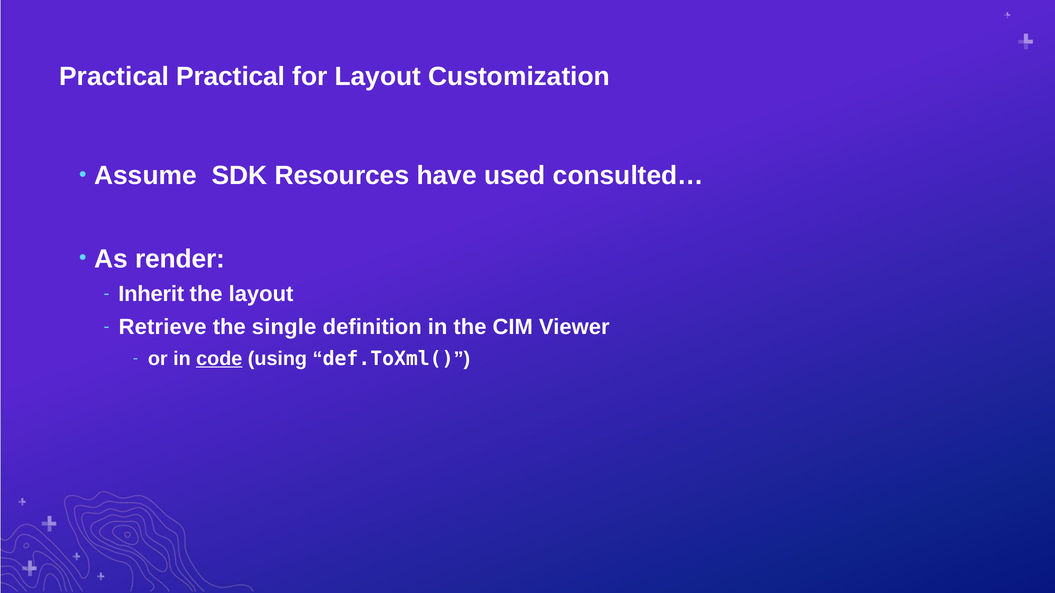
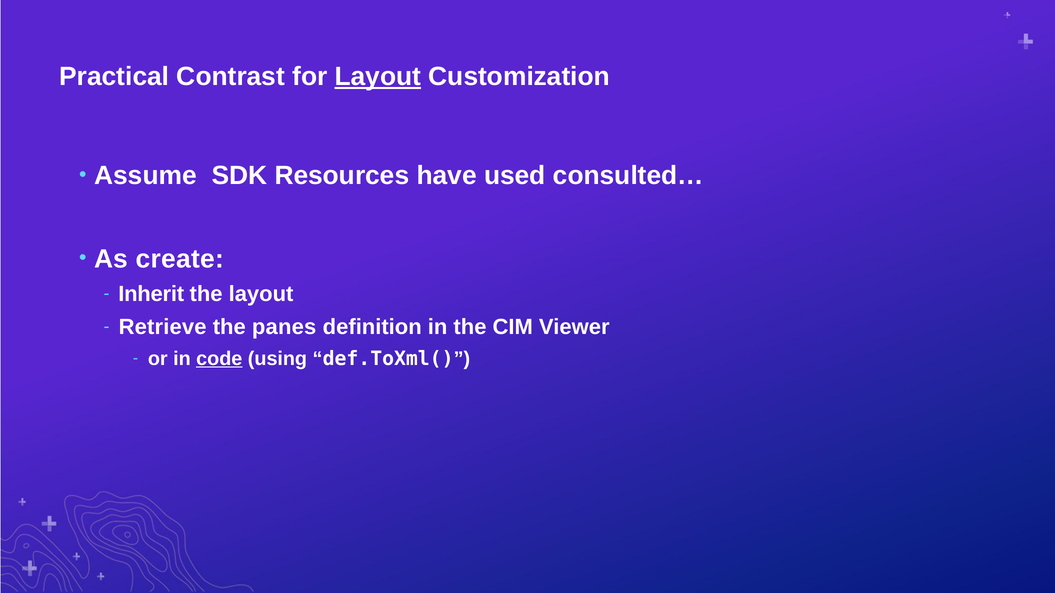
Practical Practical: Practical -> Contrast (231, 77)
Layout underline: none -> present (378, 77)
render: render -> create (180, 259)
single: single -> panes (284, 327)
